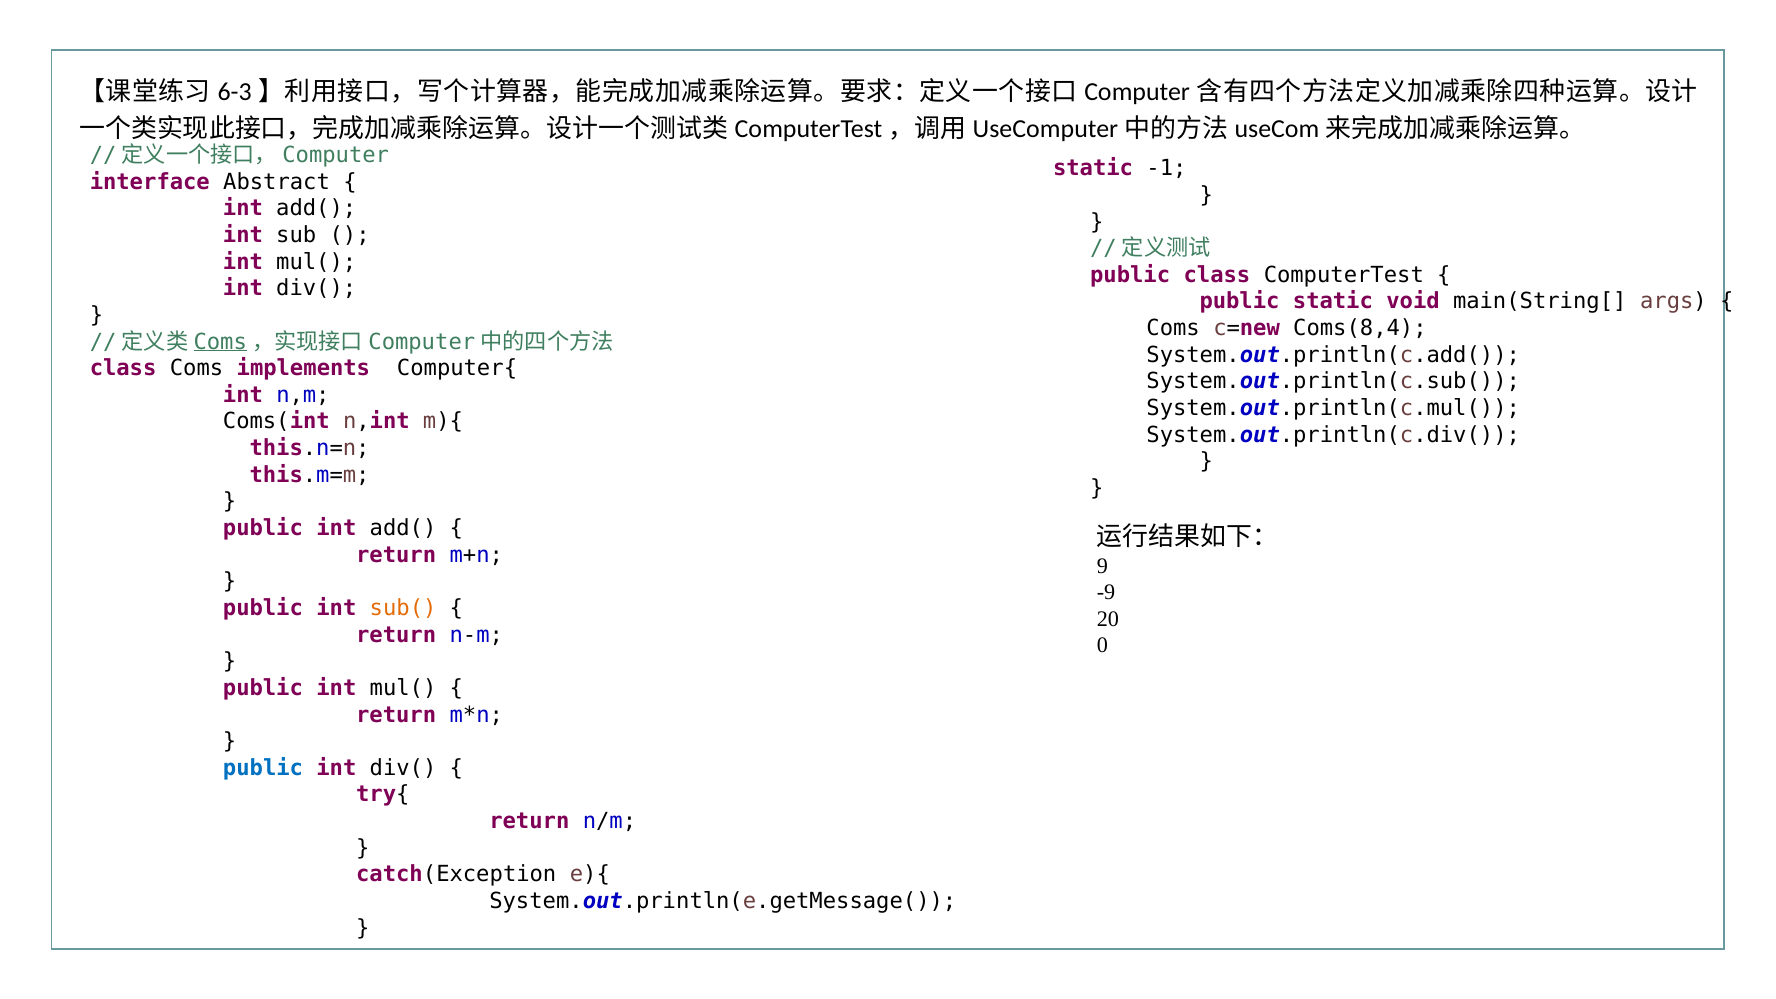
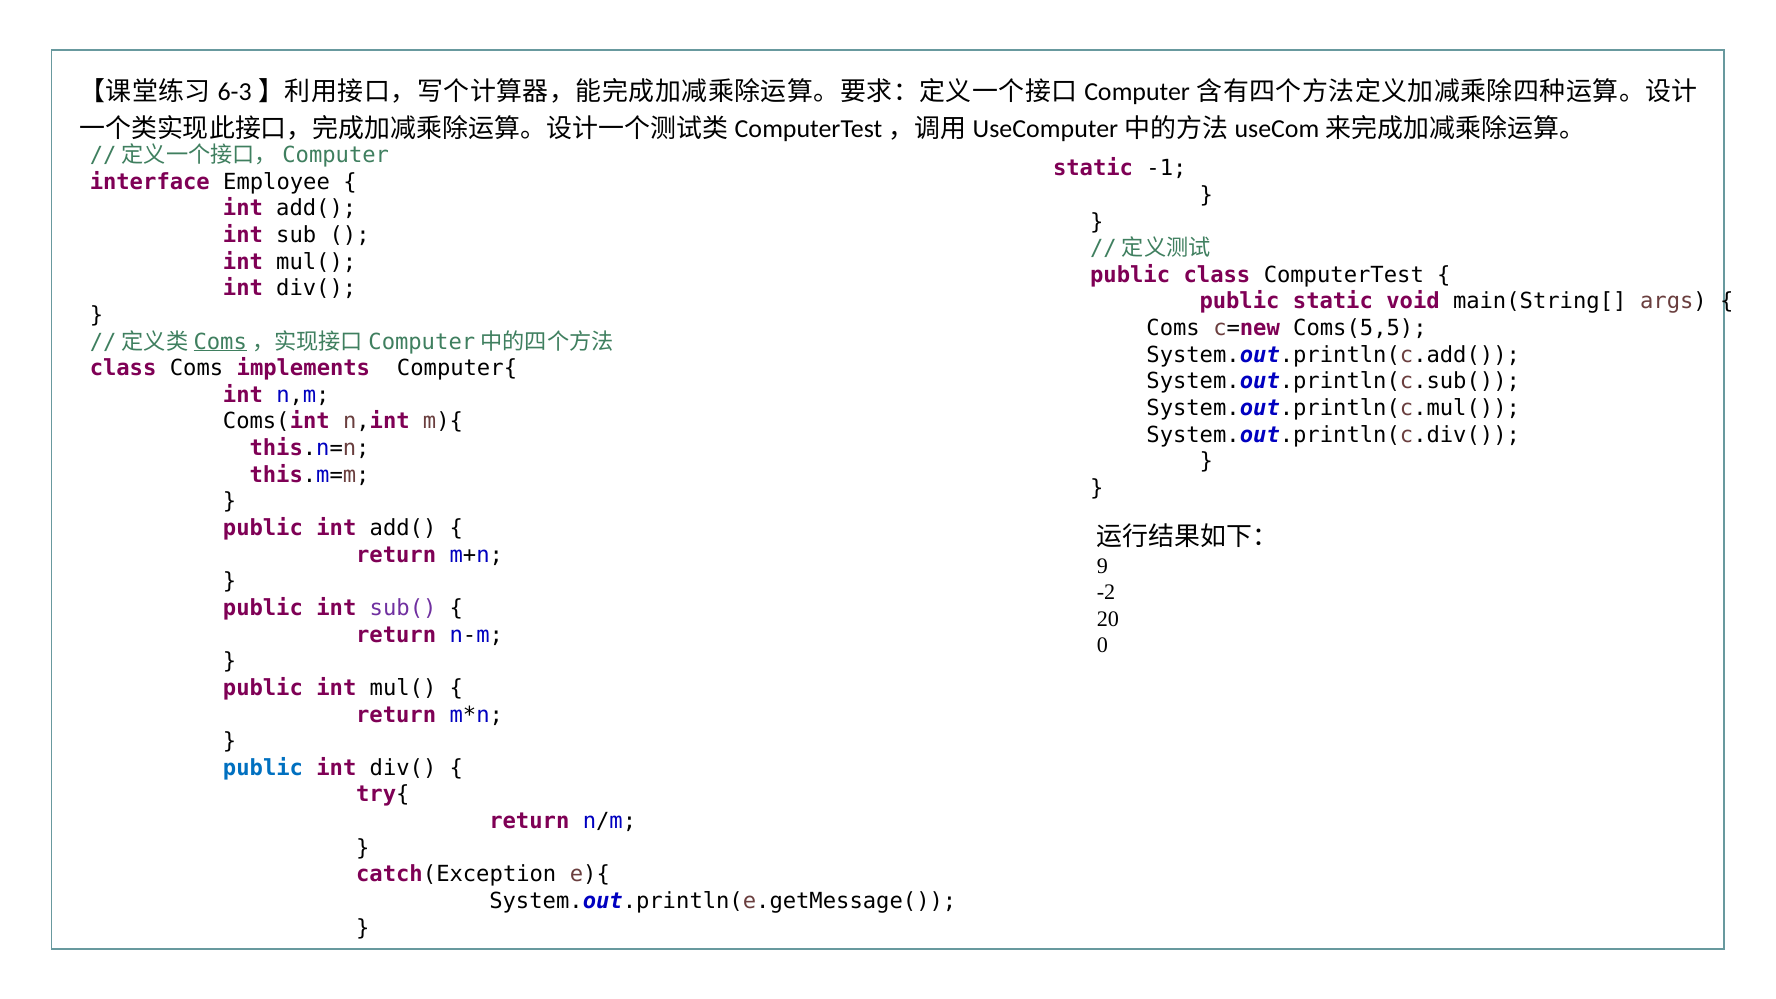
Abstract: Abstract -> Employee (277, 182)
Coms(8,4: Coms(8,4 -> Coms(5,5 (1360, 328)
-9: -9 -> -2 (1106, 592)
sub( colour: orange -> purple (403, 608)
